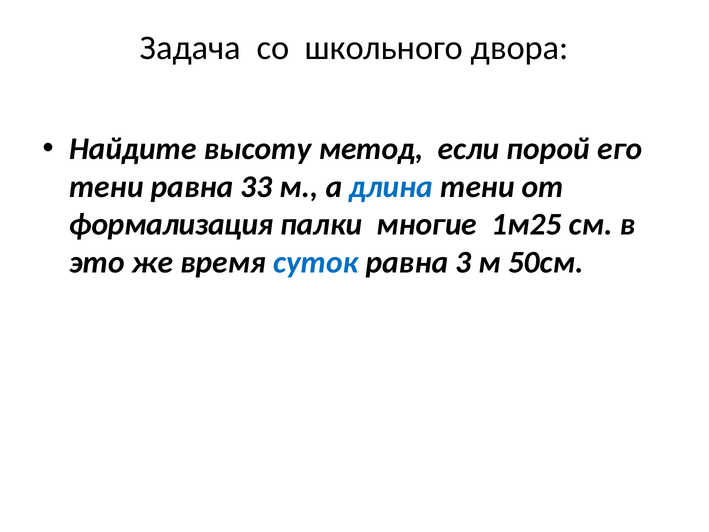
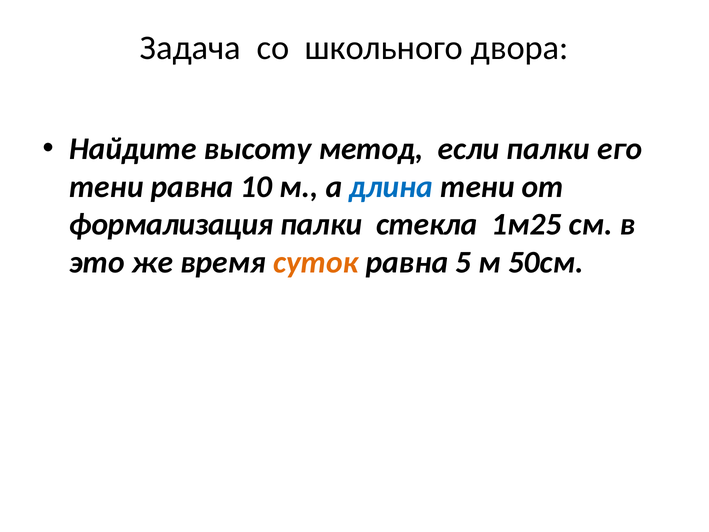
если порой: порой -> палки (548, 149)
33: 33 -> 10 (256, 187)
многие: многие -> стекла (427, 224)
суток colour: blue -> orange (316, 262)
3: 3 -> 5 (463, 262)
